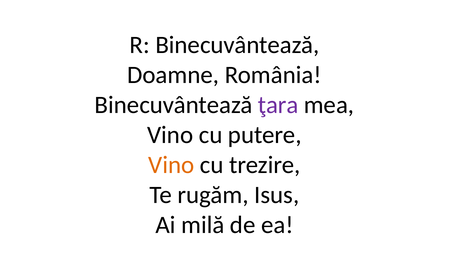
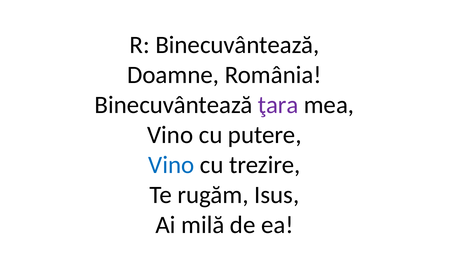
Vino colour: orange -> blue (171, 165)
